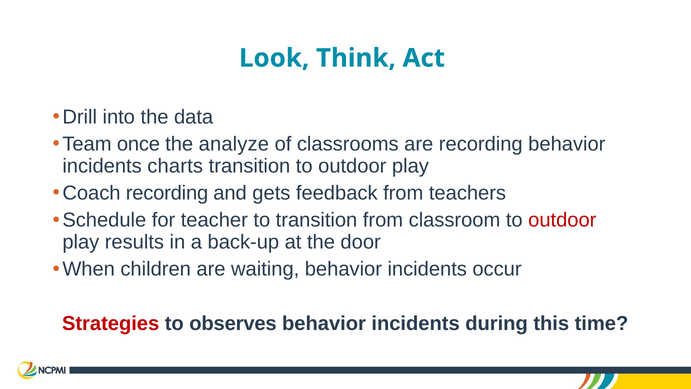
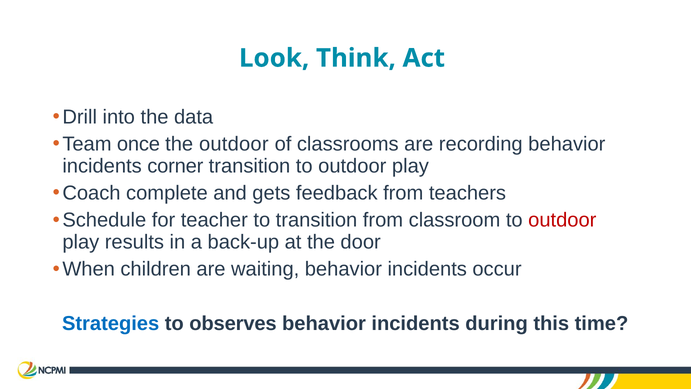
the analyze: analyze -> outdoor (234, 144)
charts: charts -> corner (175, 166)
Coach recording: recording -> complete (167, 193)
Strategies colour: red -> blue (111, 323)
